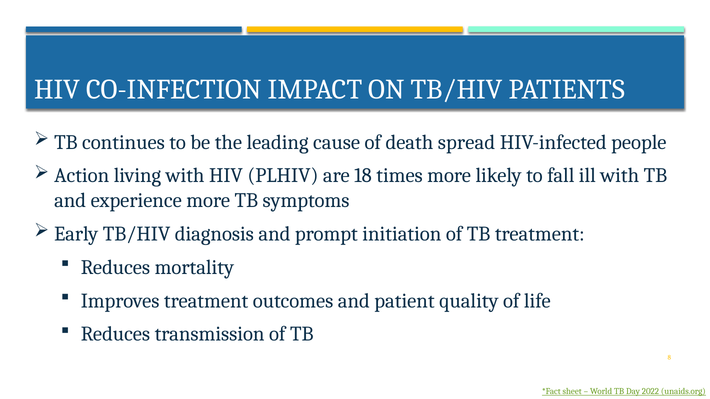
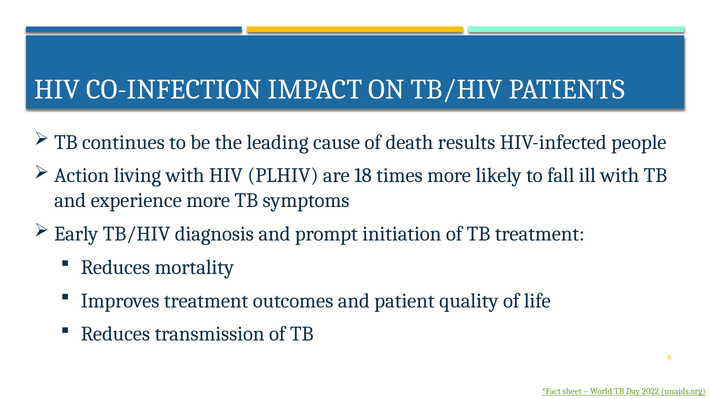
spread: spread -> results (467, 142)
